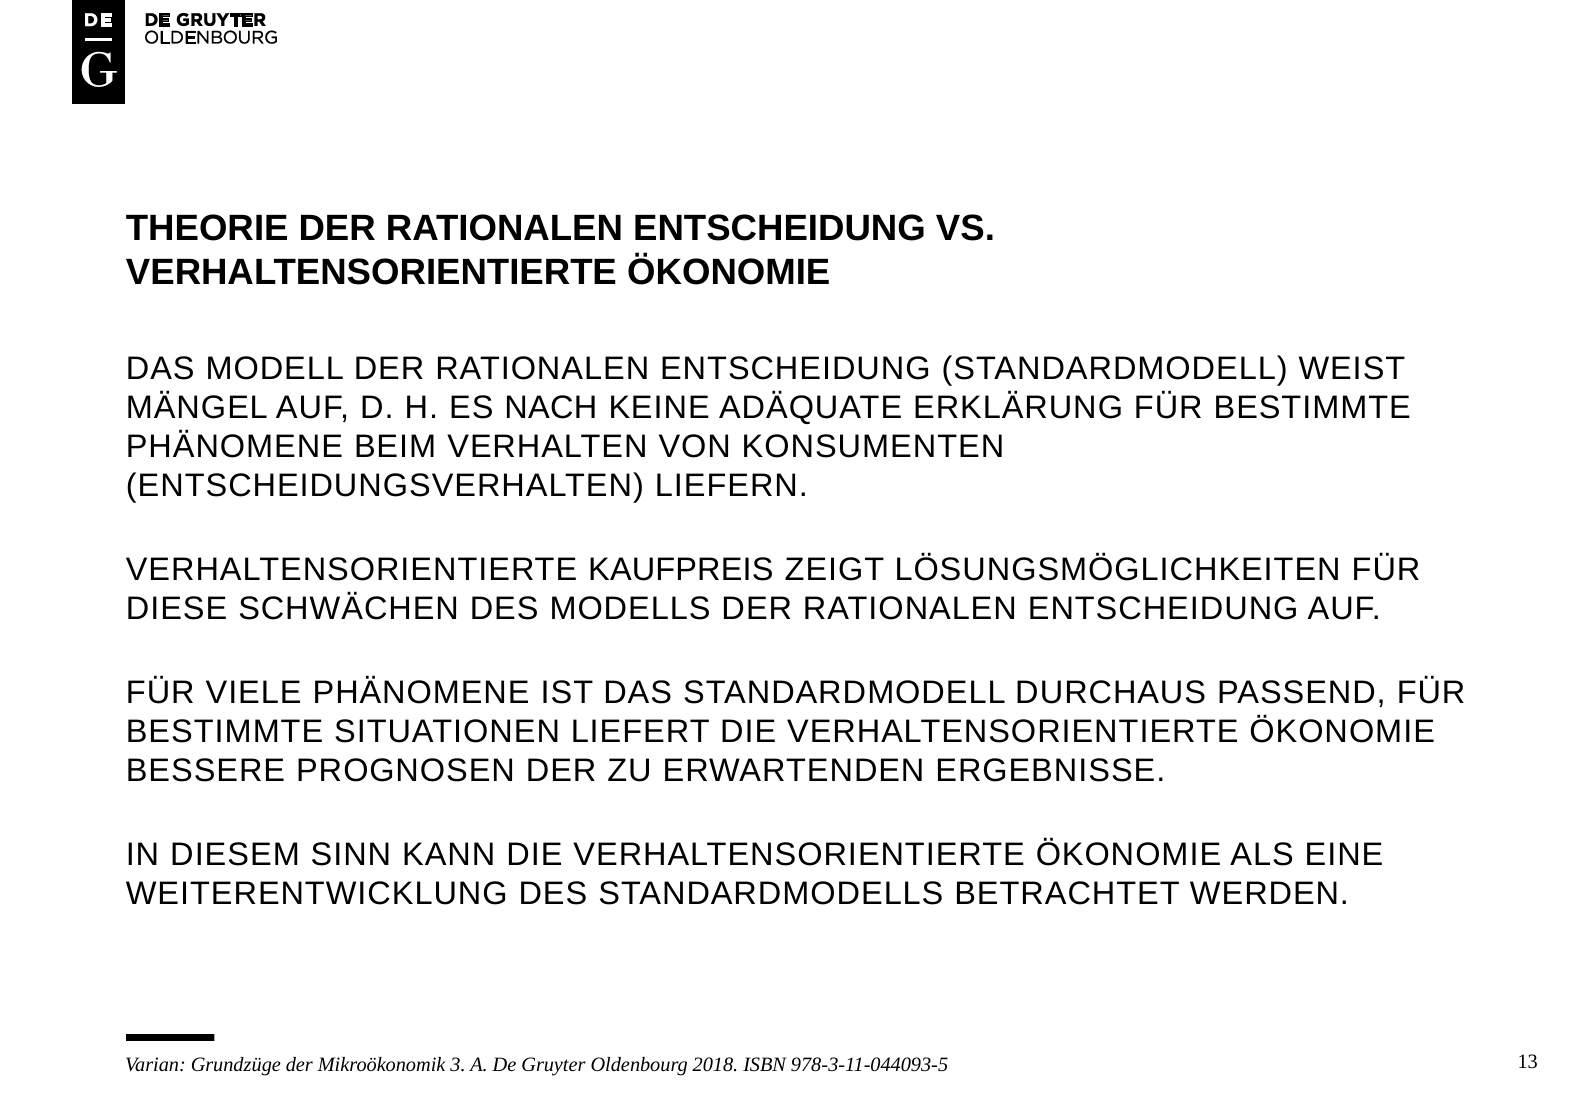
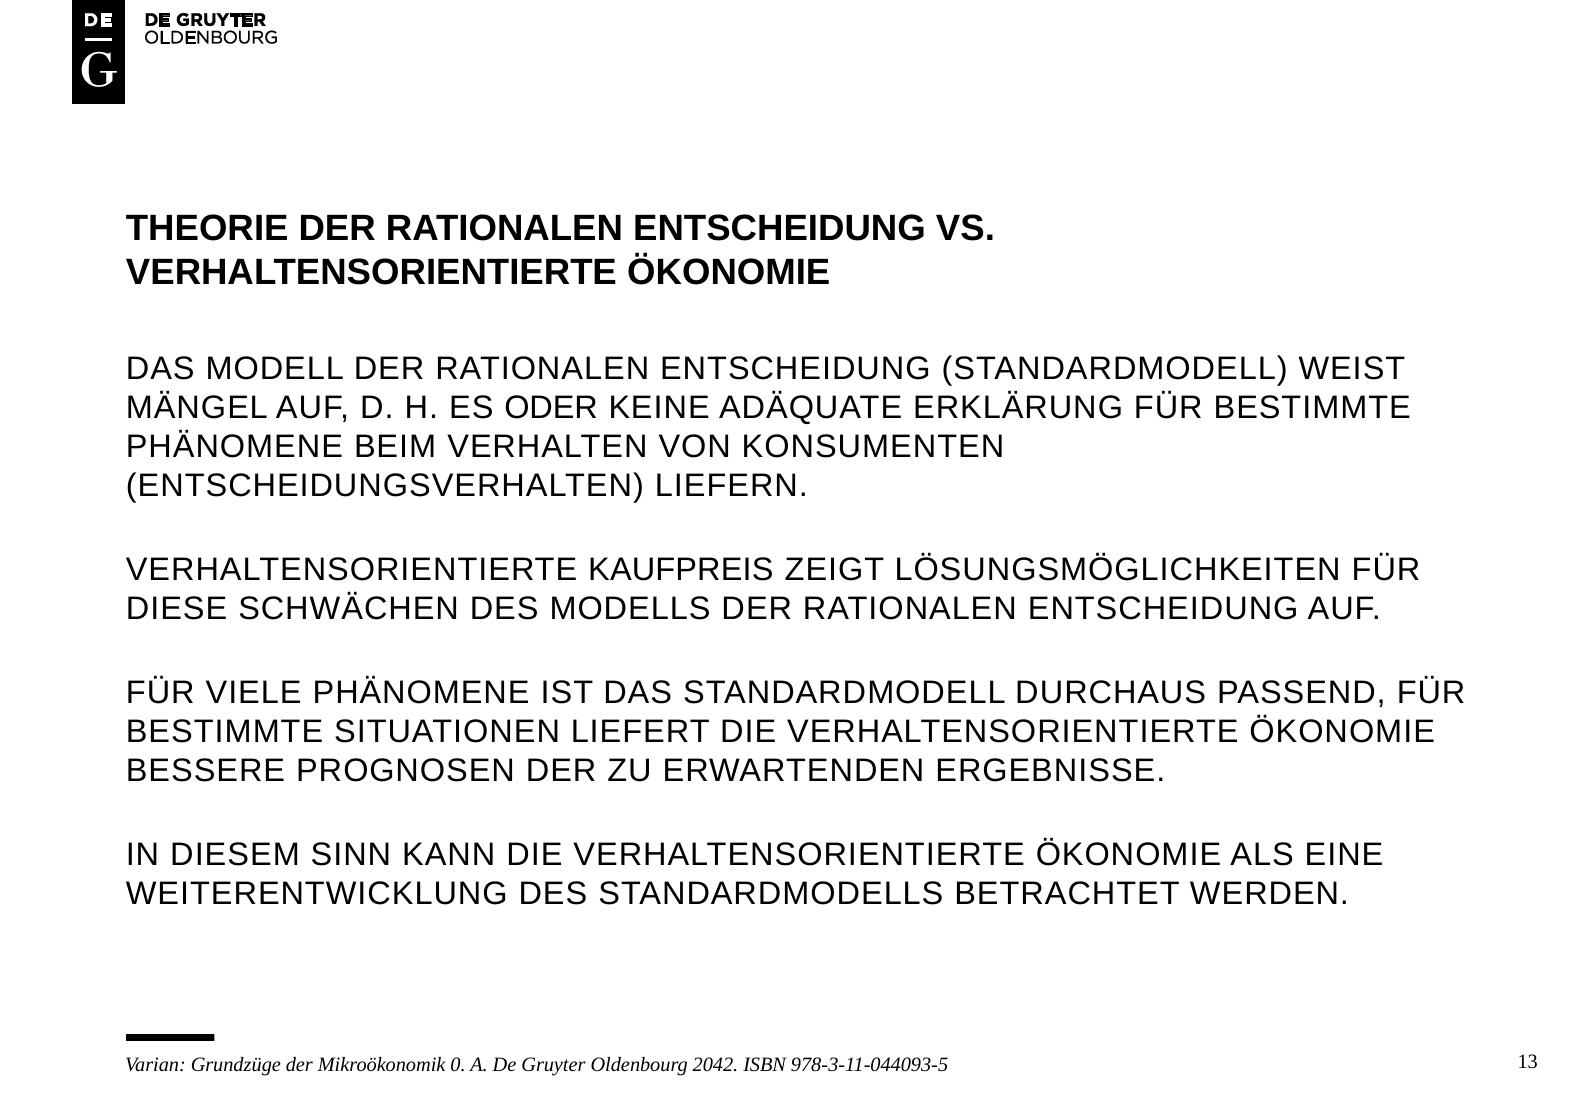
NACH: NACH -> ODER (551, 408)
3: 3 -> 0 (458, 1065)
2018: 2018 -> 2042 (716, 1065)
